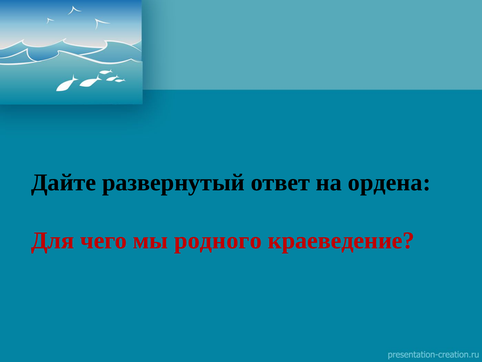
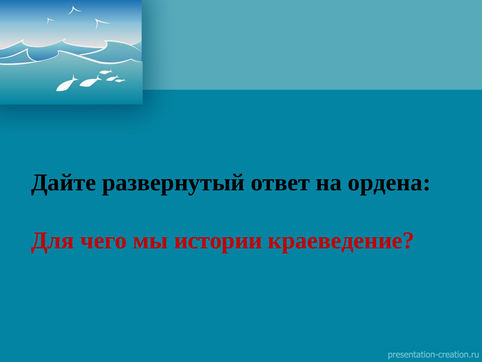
родного: родного -> истории (218, 240)
